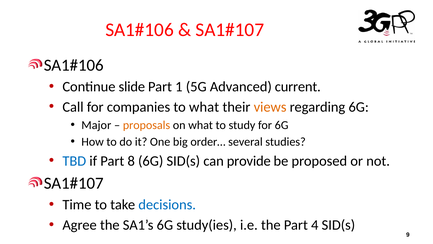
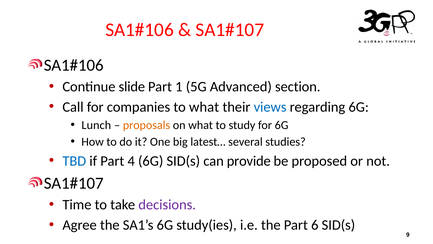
current: current -> section (298, 87)
views colour: orange -> blue (270, 107)
Major: Major -> Lunch (96, 125)
order…: order… -> latest… (208, 142)
8: 8 -> 4 (131, 161)
decisions colour: blue -> purple (167, 204)
4: 4 -> 6 (315, 225)
